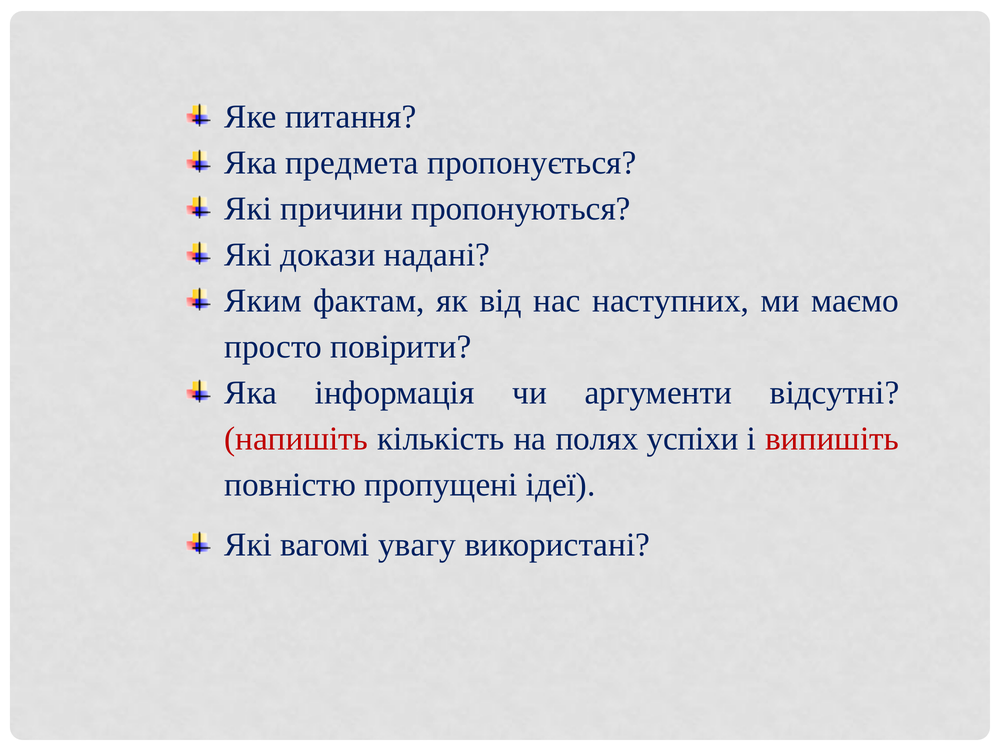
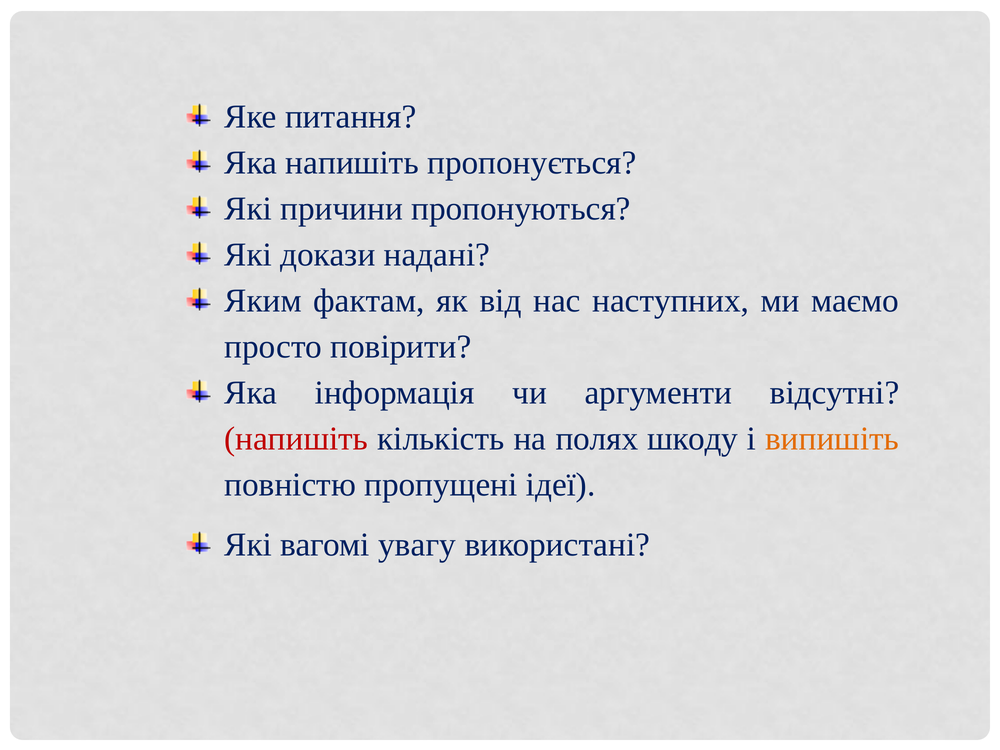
Яка предмета: предмета -> напишіть (352, 163)
успіхи: успіхи -> шкоду (693, 439)
випишіть colour: red -> orange (832, 439)
